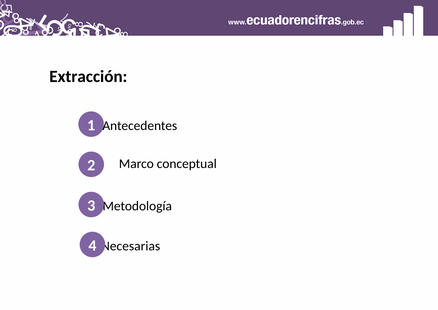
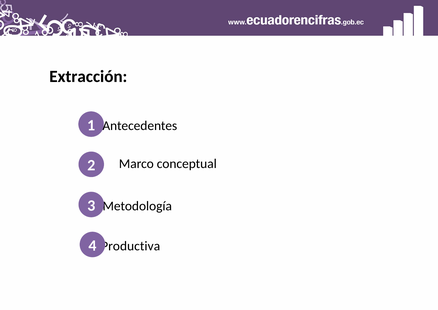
Necesarias: Necesarias -> Productiva (131, 246)
